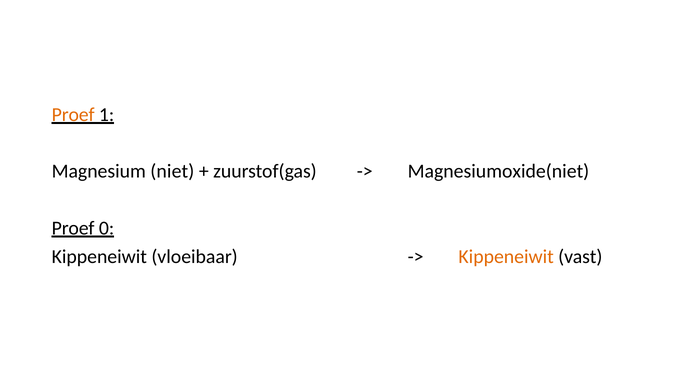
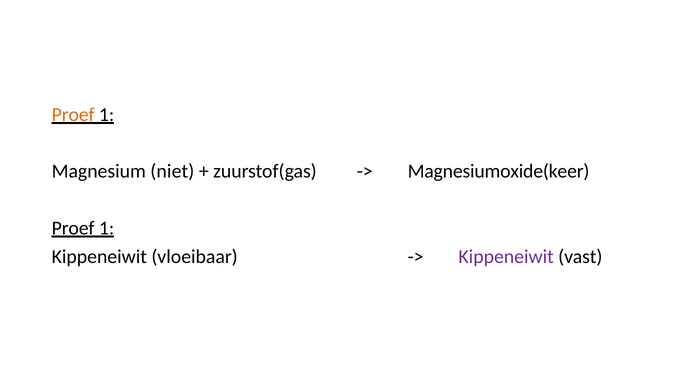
Magnesiumoxide(niet: Magnesiumoxide(niet -> Magnesiumoxide(keer (499, 171)
0: 0 -> 1 (107, 228)
Kippeneiwit colour: orange -> purple (506, 257)
